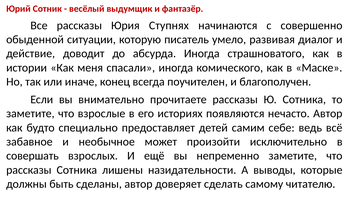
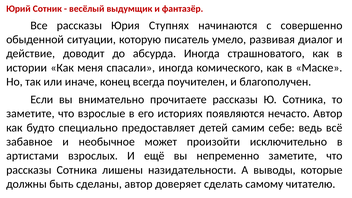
совершать: совершать -> артистами (32, 156)
